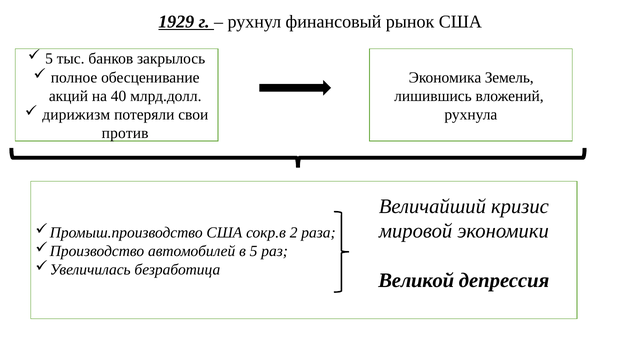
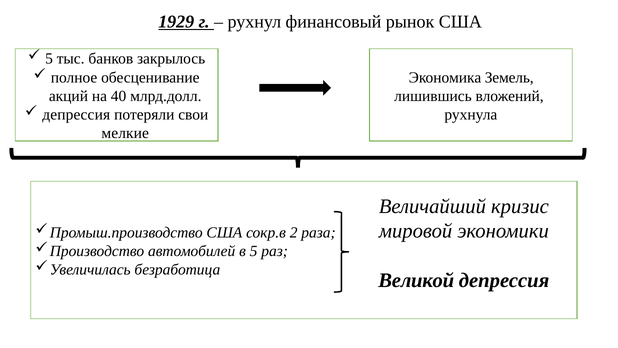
дирижизм: дирижизм -> депрессия (76, 114)
против: против -> мелкие (125, 133)
